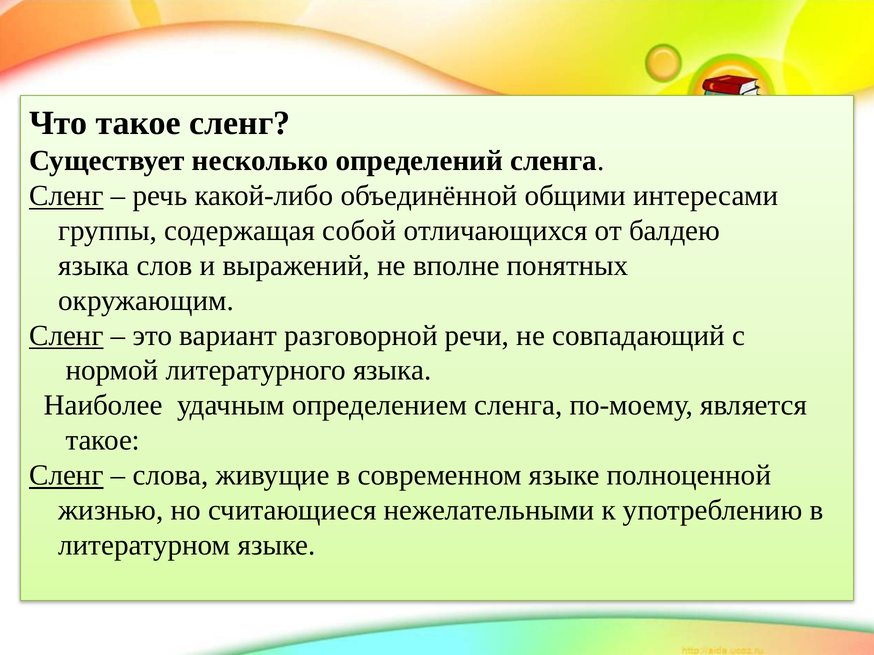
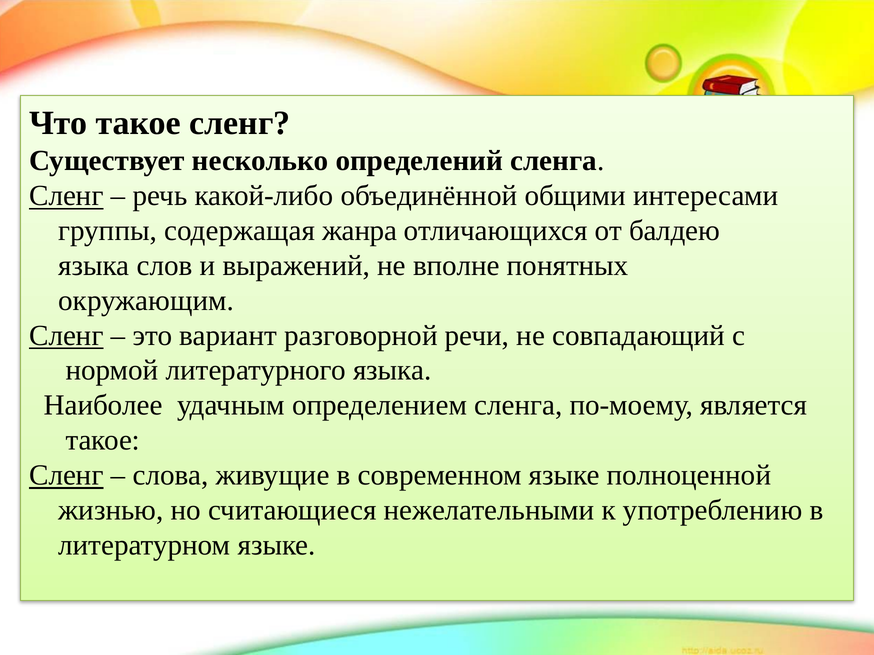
собой: собой -> жанра (360, 231)
